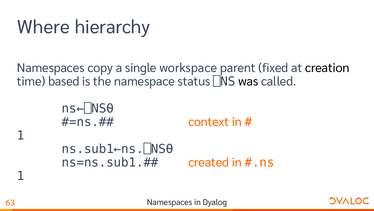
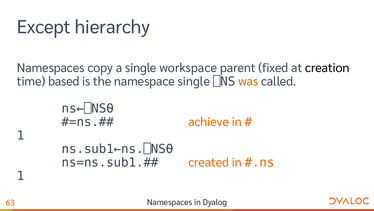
Where: Where -> Except (44, 27)
namespace status: status -> single (194, 81)
was colour: black -> orange (248, 81)
context: context -> achieve (209, 122)
